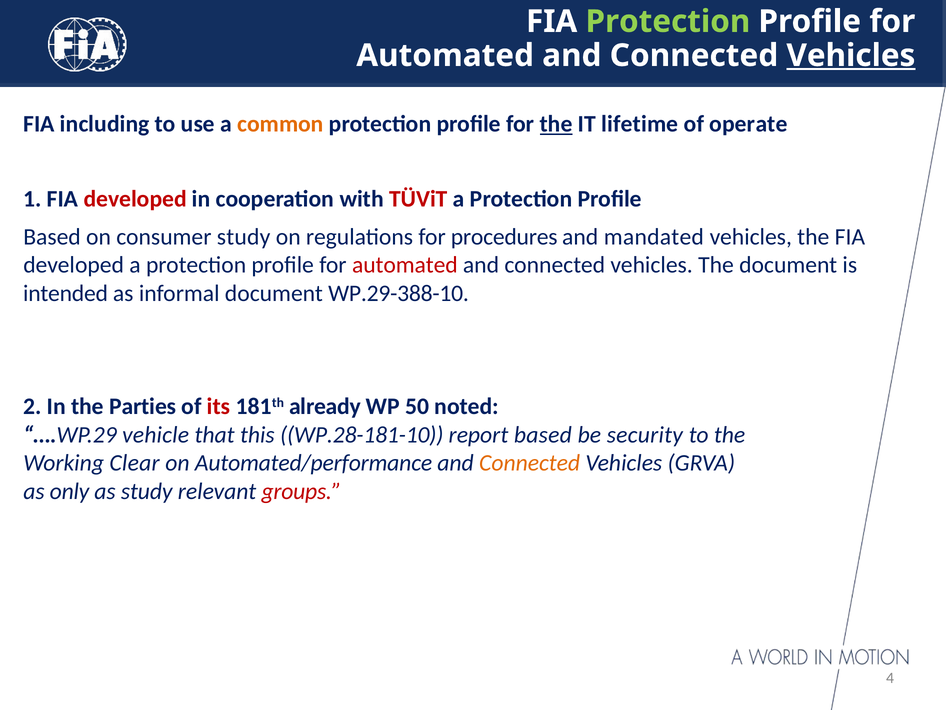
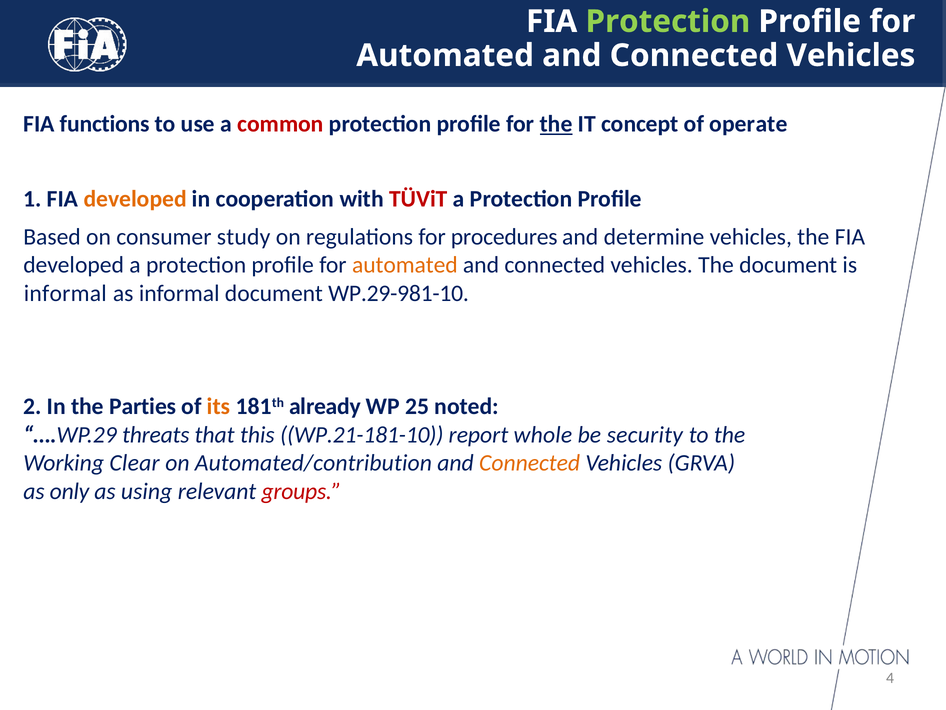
Vehicles underline: present -> none (851, 56)
including: including -> functions (105, 124)
common colour: orange -> red (280, 124)
lifetime: lifetime -> concept (640, 124)
developed colour: red -> orange (135, 199)
mandated: mandated -> determine (654, 237)
automated colour: red -> orange (405, 265)
intended: intended -> informal (65, 293)
WP.29-388-10: WP.29-388-10 -> WP.29-981-10 (399, 293)
its colour: red -> orange (219, 406)
50: 50 -> 25 (417, 406)
vehicle: vehicle -> threats (156, 434)
WP.28-181-10: WP.28-181-10 -> WP.21-181-10 (362, 434)
report based: based -> whole (543, 434)
Automated/performance: Automated/performance -> Automated/contribution (313, 463)
as study: study -> using (147, 491)
